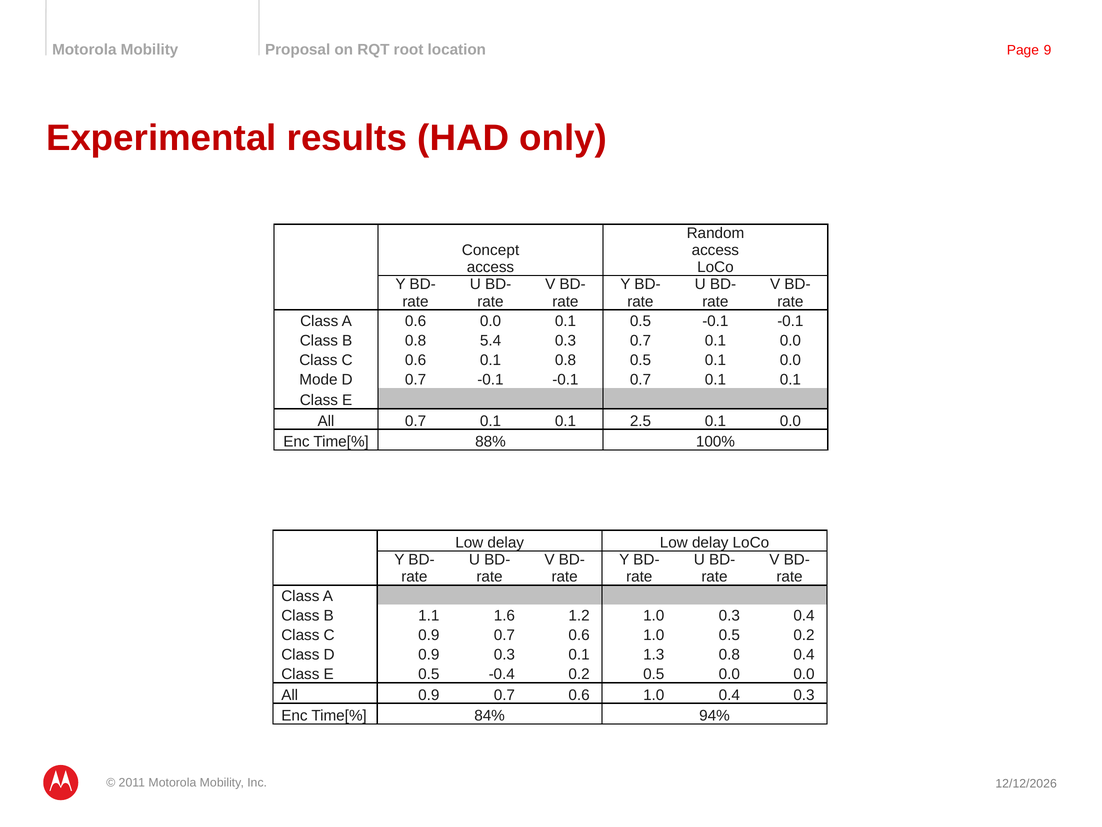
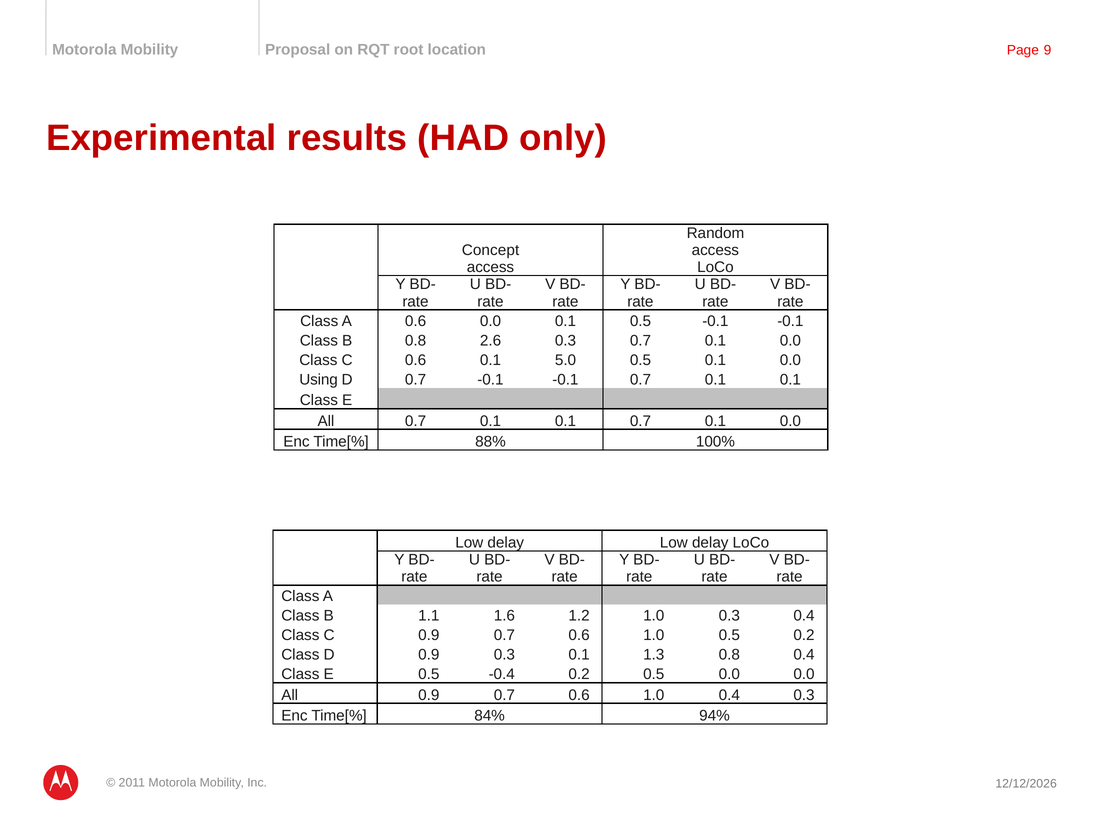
5.4: 5.4 -> 2.6 (491, 340)
0.1 0.8: 0.8 -> 5.0 (566, 360)
Mode: Mode -> Using (319, 379)
0.1 2.5: 2.5 -> 0.7 (640, 421)
